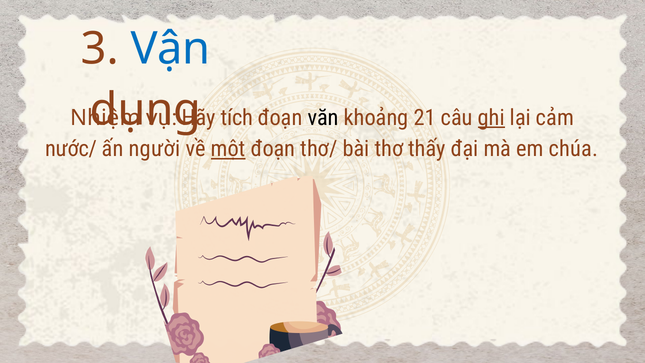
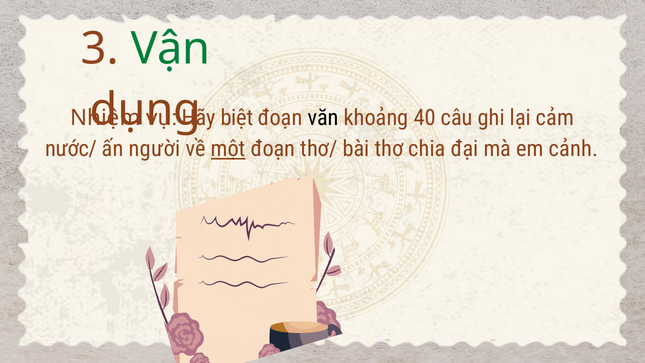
Vận colour: blue -> green (170, 49)
tích: tích -> biệt (237, 118)
21: 21 -> 40 (425, 118)
ghi underline: present -> none (491, 118)
thấy: thấy -> chia (427, 149)
chúa: chúa -> cảnh (574, 149)
